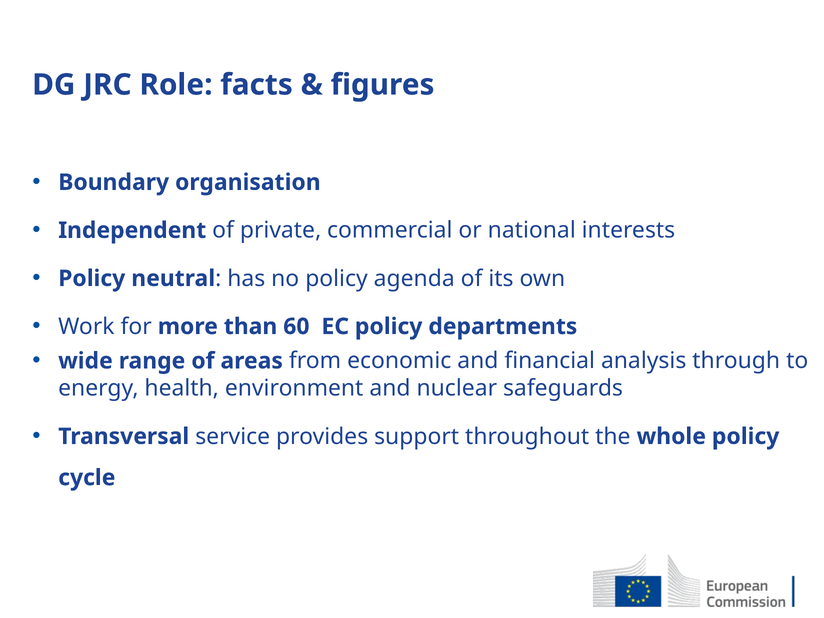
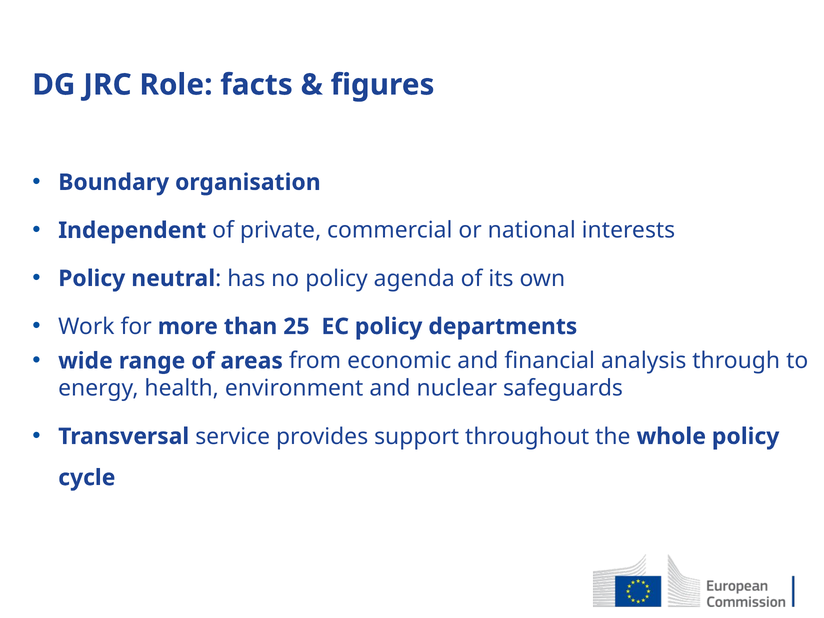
60: 60 -> 25 (296, 327)
